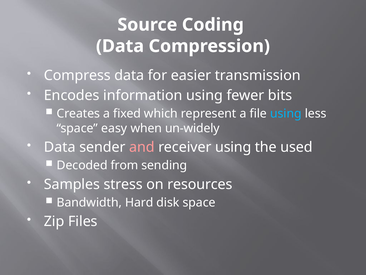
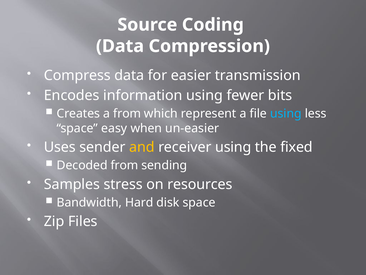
a fixed: fixed -> from (127, 113)
un-widely: un-widely -> un-easier (192, 128)
Data: Data -> Uses (60, 147)
and colour: pink -> yellow (142, 147)
used: used -> fixed (297, 147)
